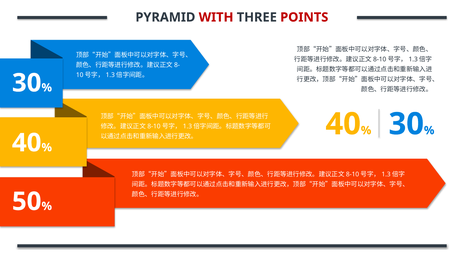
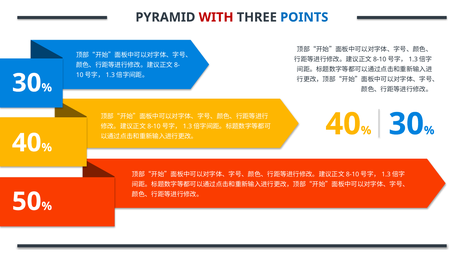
POINTS colour: red -> blue (304, 17)
